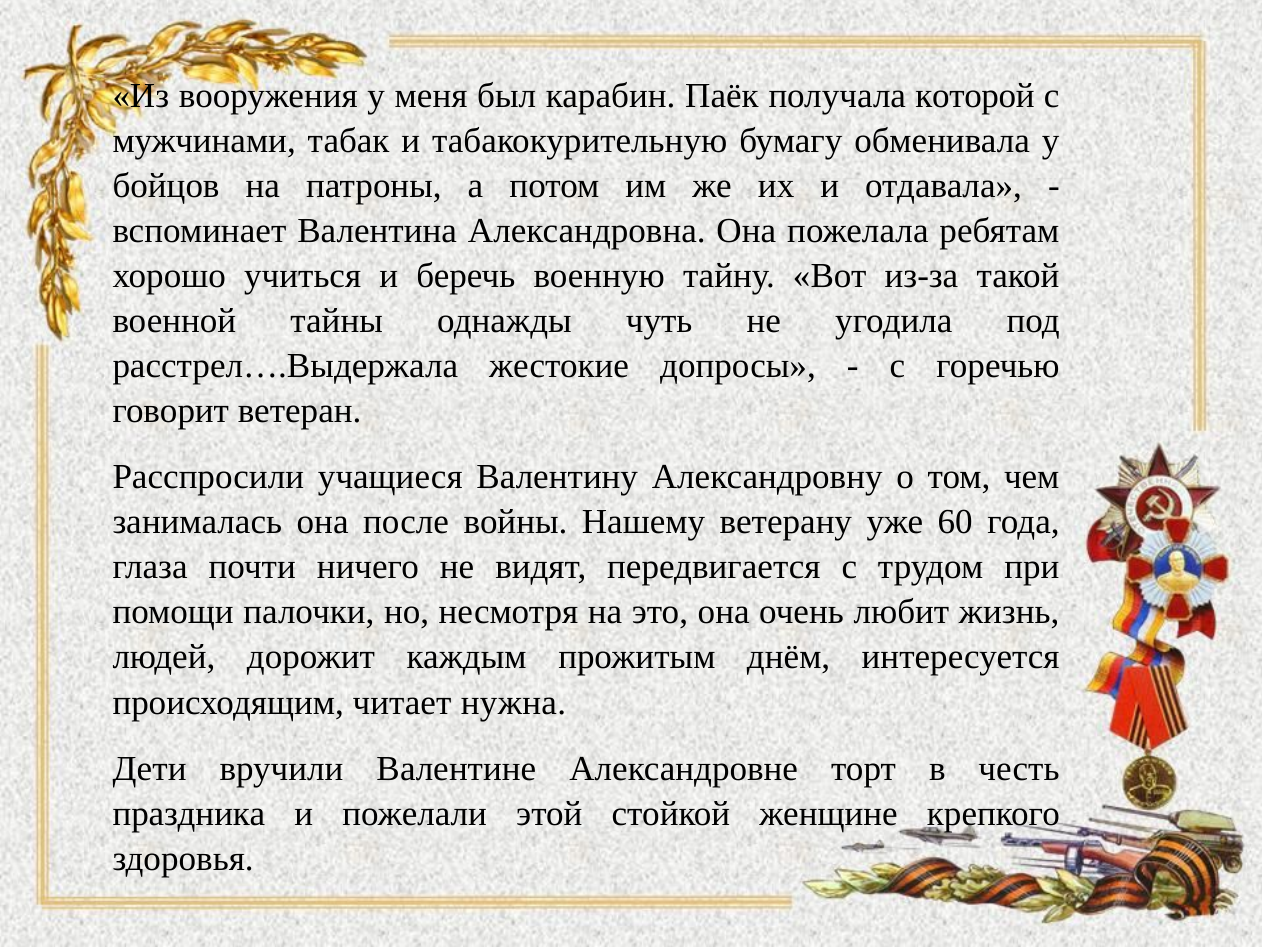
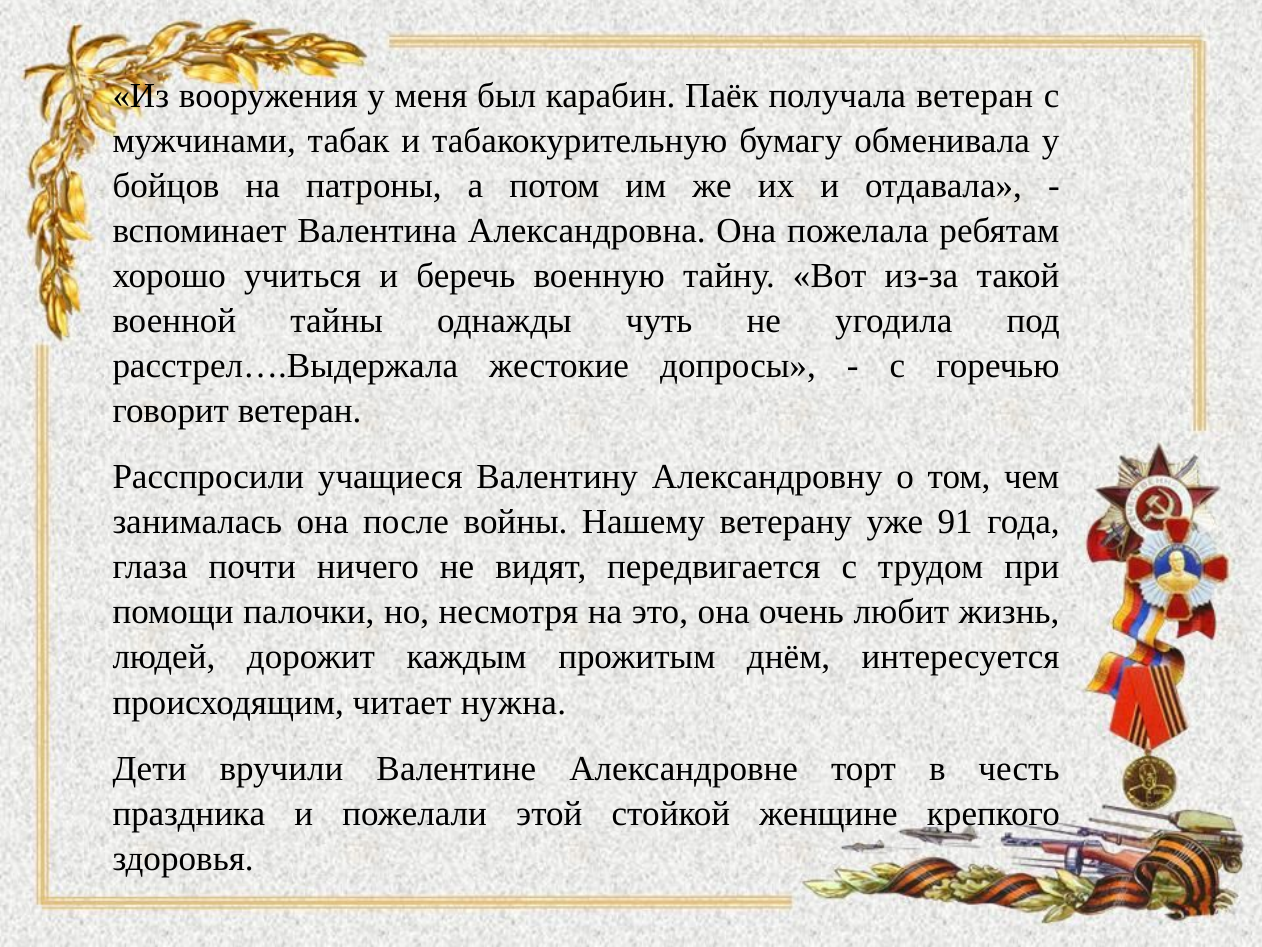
получала которой: которой -> ветеран (975, 96)
60: 60 -> 91 (955, 522)
